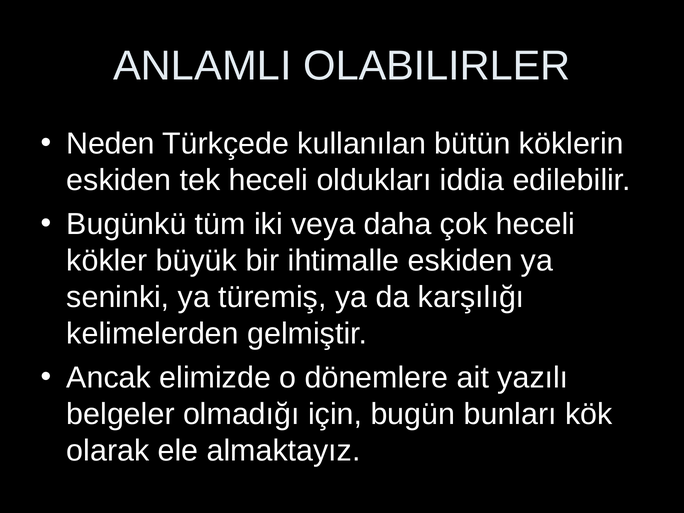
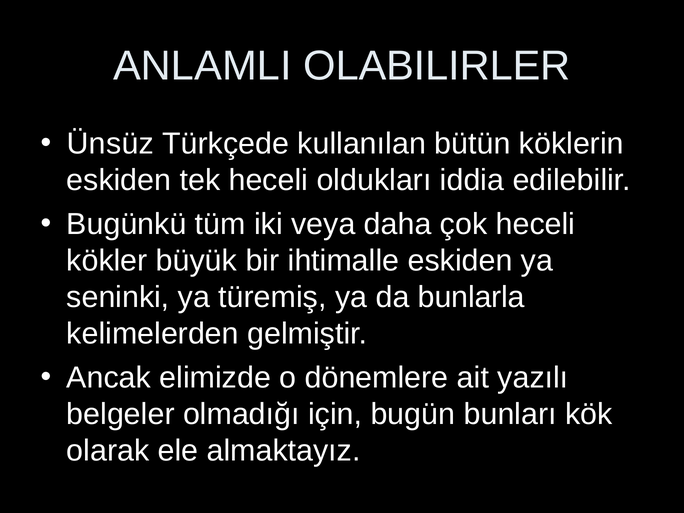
Neden: Neden -> Ünsüz (110, 144)
karşılığı: karşılığı -> bunlarla (471, 297)
